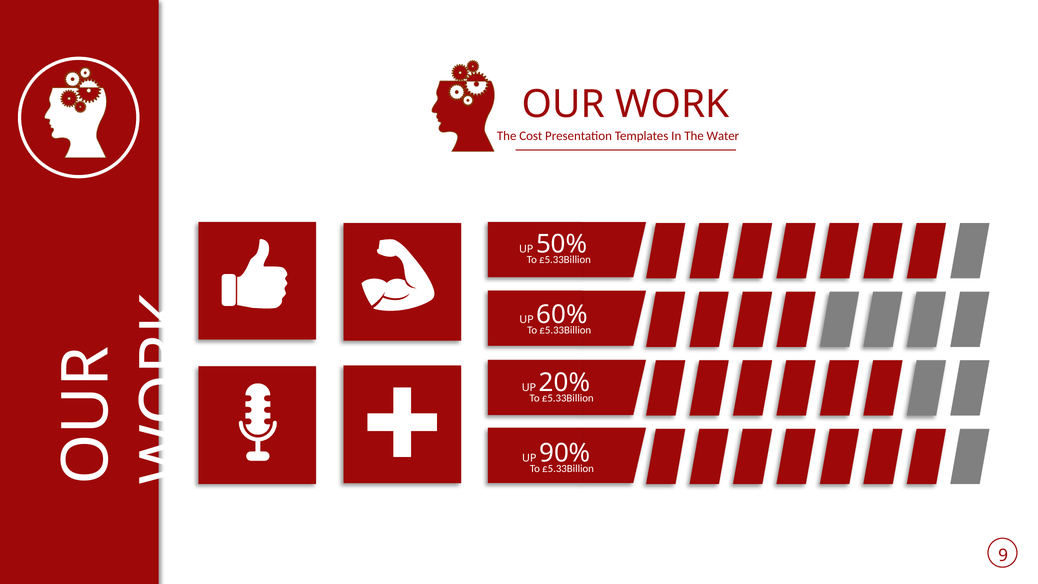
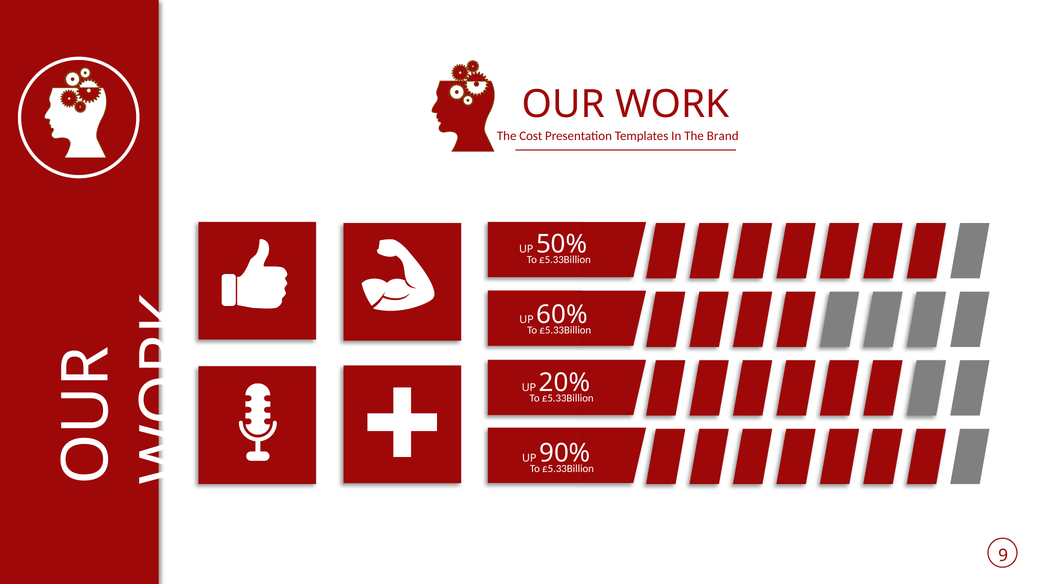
Water: Water -> Brand (723, 136)
